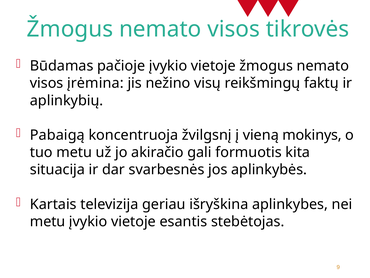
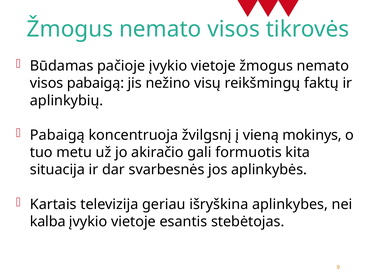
visos įrėmina: įrėmina -> pabaigą (96, 83)
metu: metu -> kalba (48, 221)
